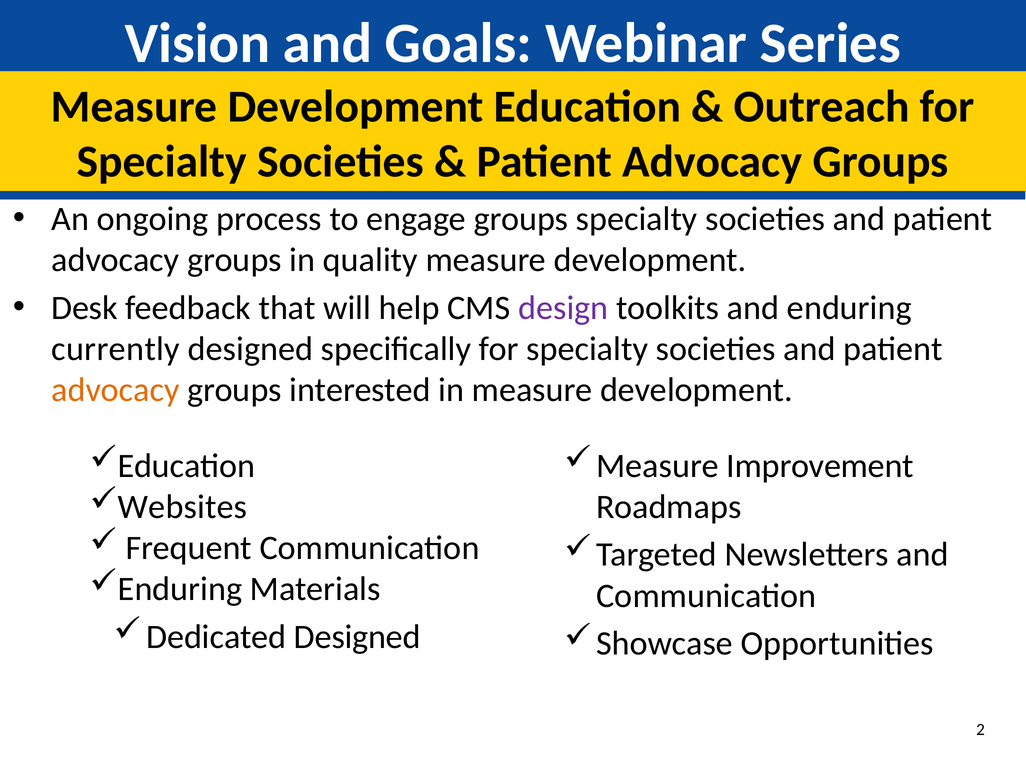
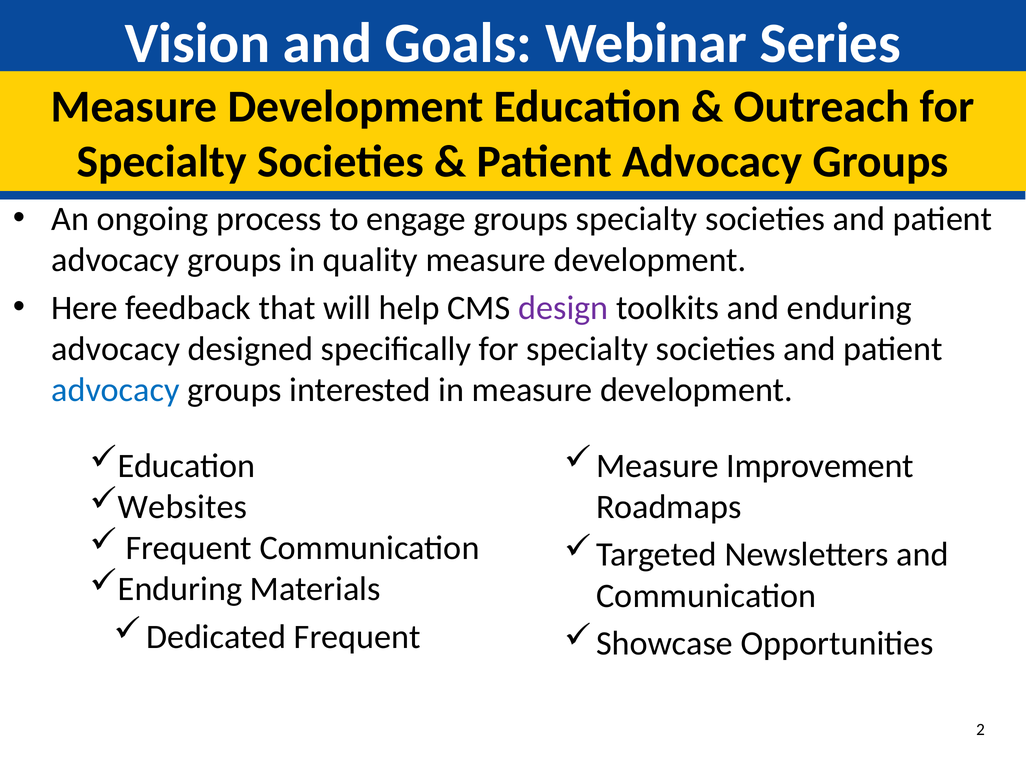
Desk: Desk -> Here (85, 308)
currently: currently -> advocacy (116, 349)
advocacy colour: orange -> blue (115, 390)
Dedicated Designed: Designed -> Frequent (357, 636)
